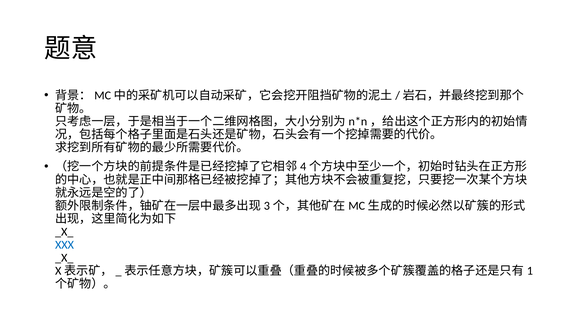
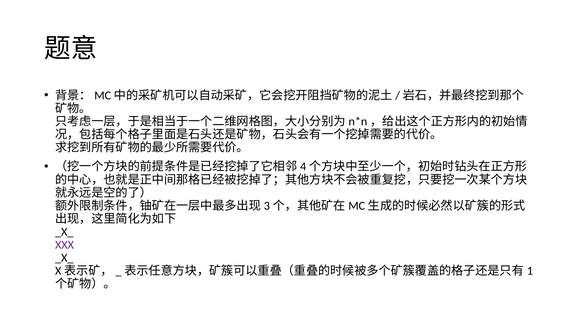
XXX colour: blue -> purple (65, 245)
